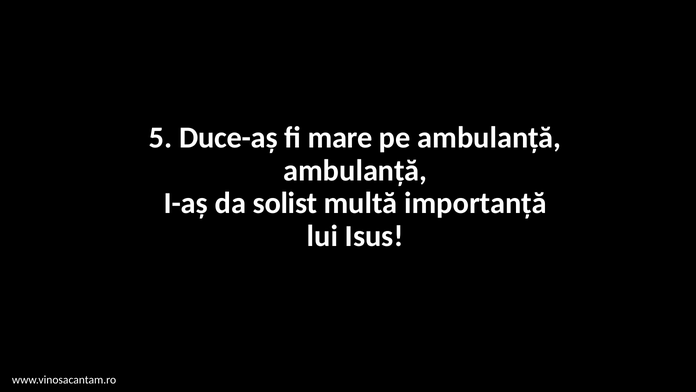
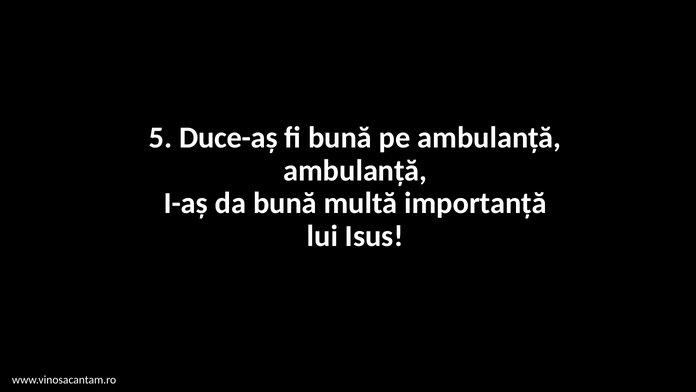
fi mare: mare -> bună (340, 137)
da solist: solist -> bună (285, 203)
